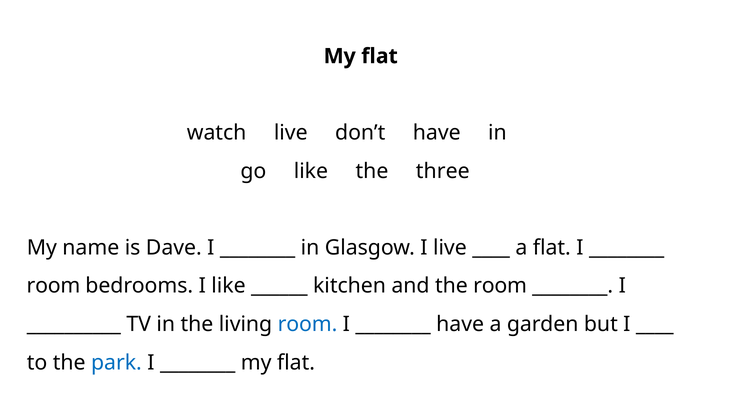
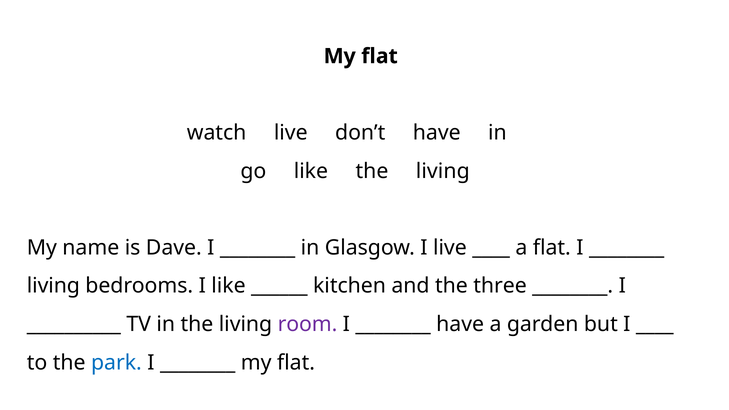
like the three: three -> living (443, 171)
room: room -> living (53, 286)
the room: room -> three (500, 286)
room colour: blue -> purple (308, 324)
